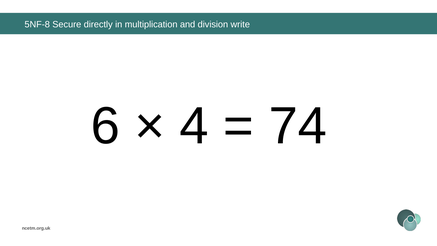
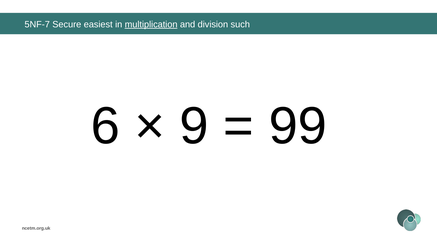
5NF-8: 5NF-8 -> 5NF-7 (37, 24)
directly: directly -> easiest (98, 24)
multiplication underline: none -> present (151, 24)
write: write -> such (240, 24)
4: 4 -> 9 (194, 126)
74: 74 -> 99 (298, 126)
